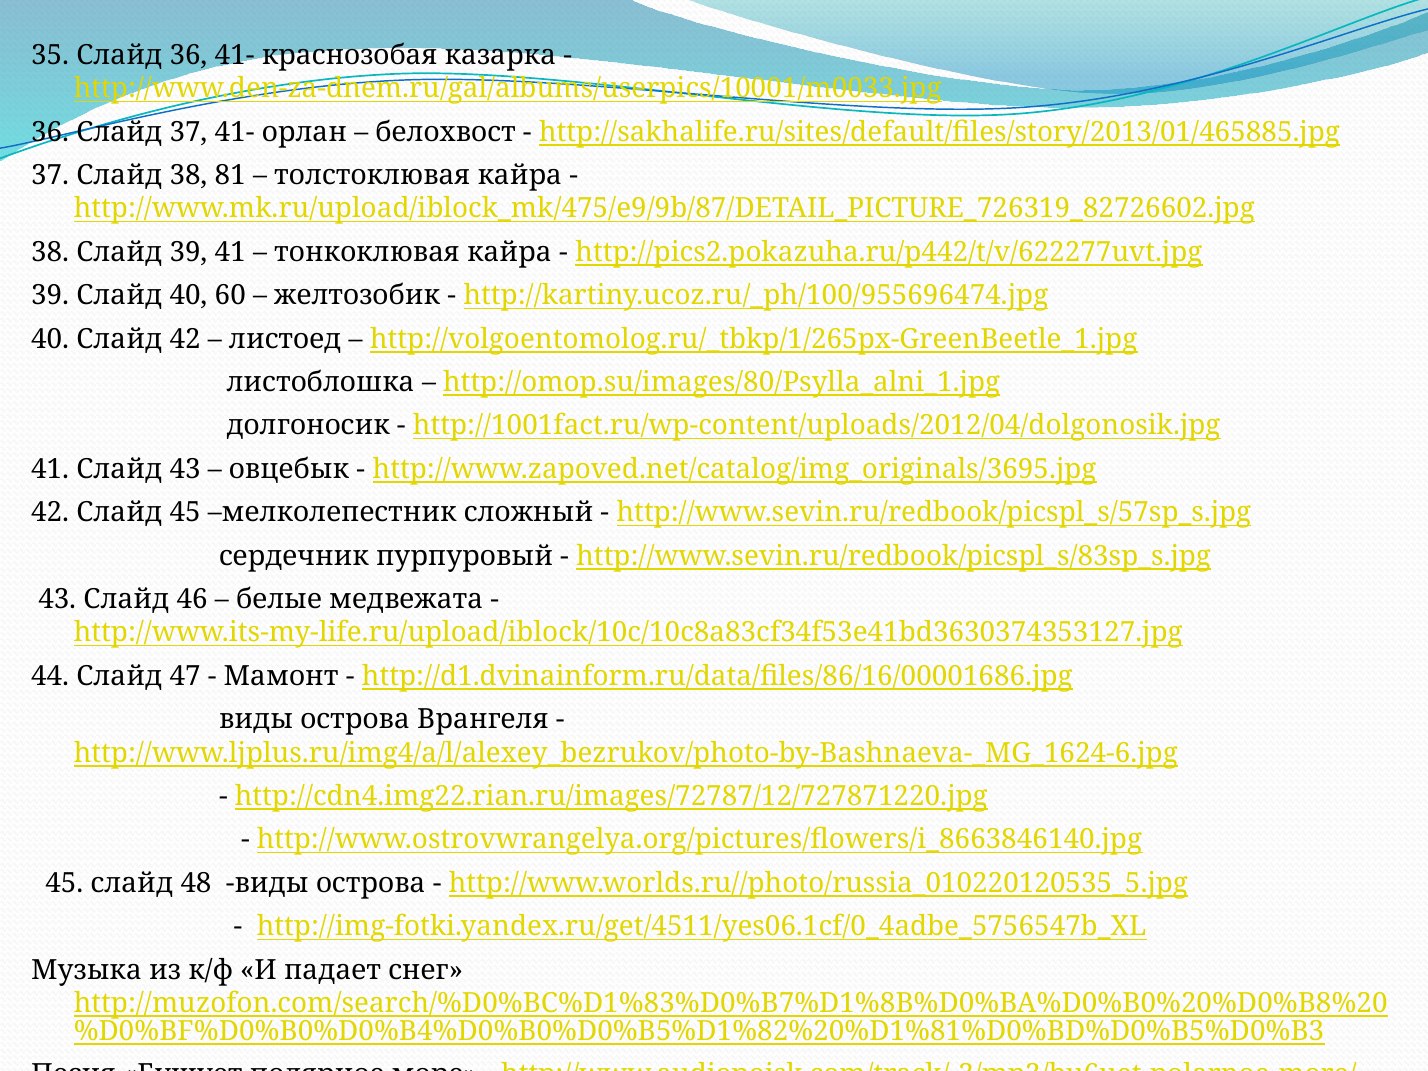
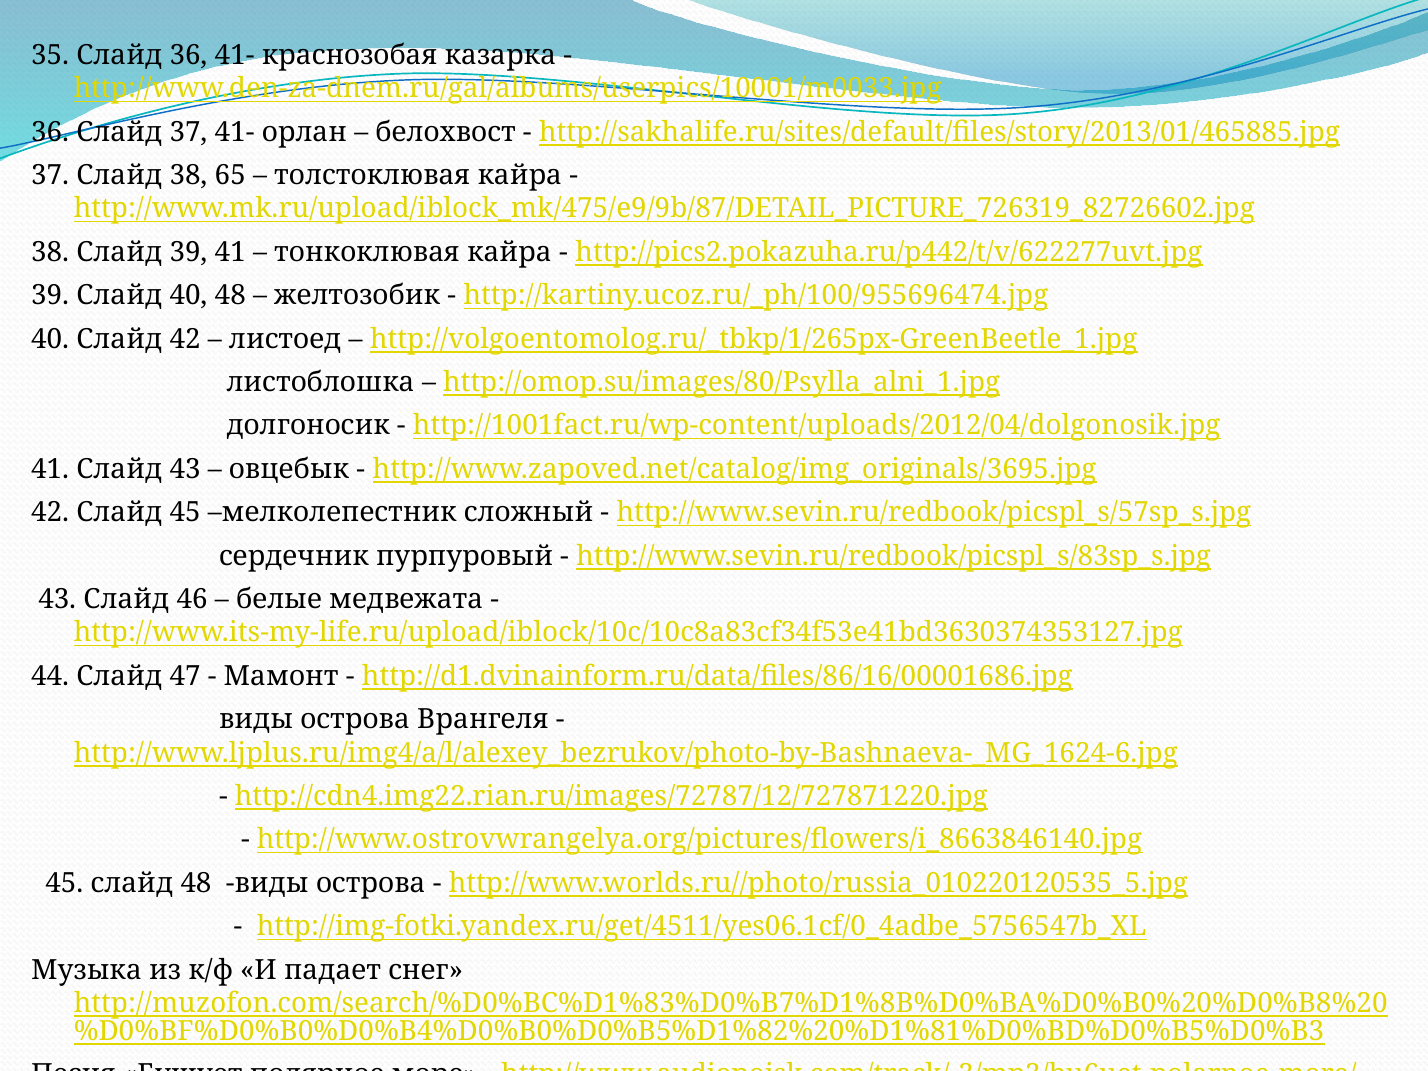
81: 81 -> 65 (230, 175)
40 60: 60 -> 48 (230, 296)
